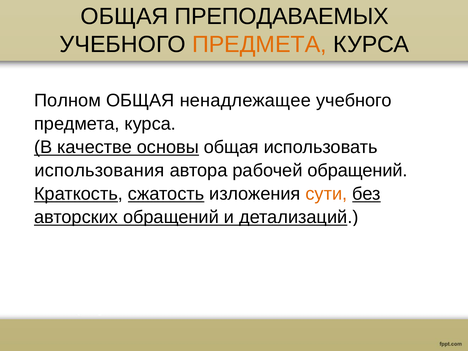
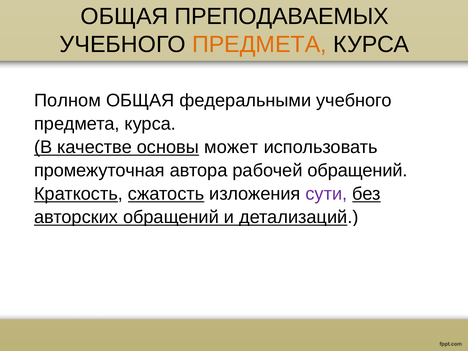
ненадлежащее: ненадлежащее -> федеральными (245, 101)
основы общая: общая -> может (231, 147)
использования: использования -> промежуточная (99, 171)
сути colour: orange -> purple (326, 194)
